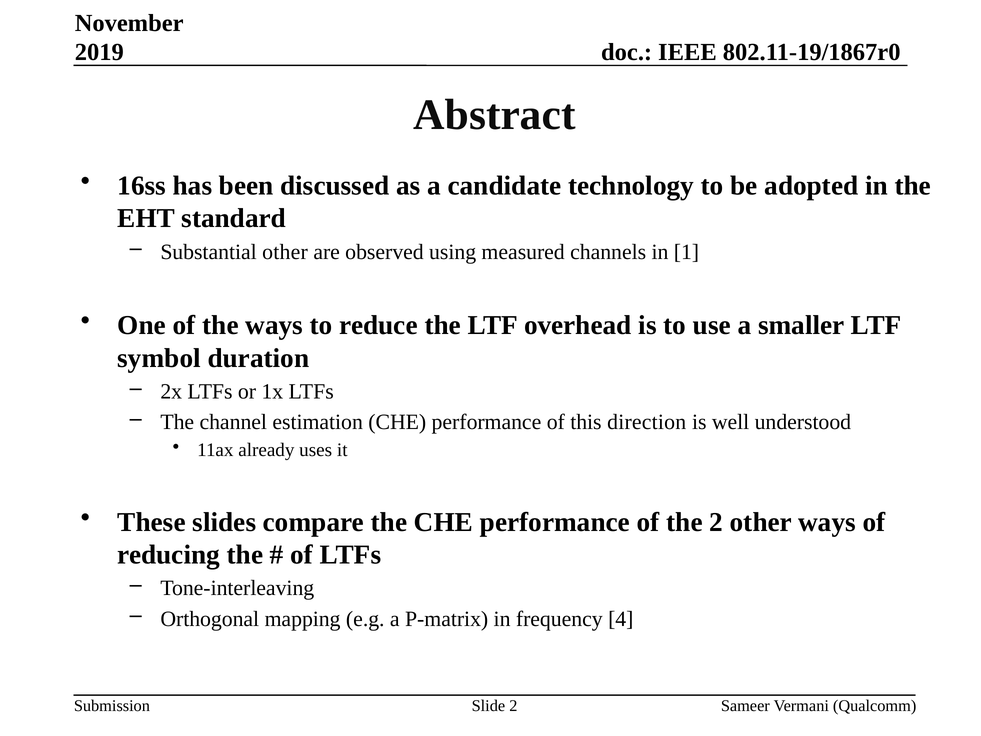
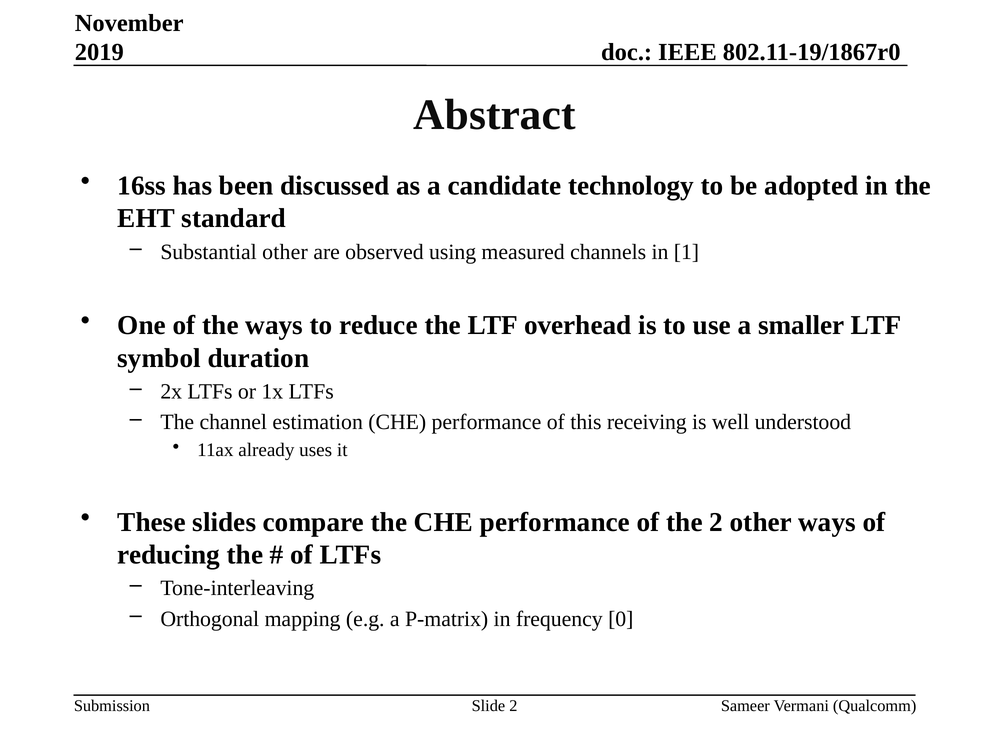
direction: direction -> receiving (647, 422)
4: 4 -> 0 (621, 619)
